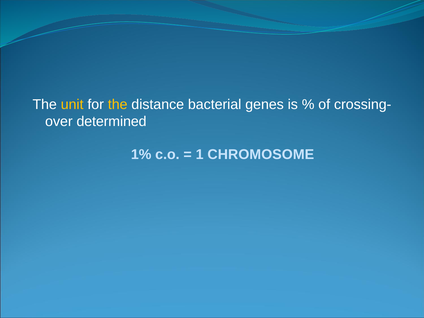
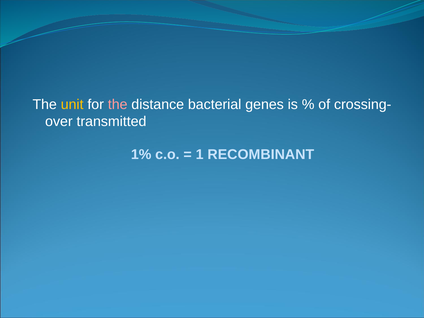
the colour: yellow -> pink (118, 104)
determined: determined -> transmitted (111, 121)
CHROMOSOME: CHROMOSOME -> RECOMBINANT (261, 154)
